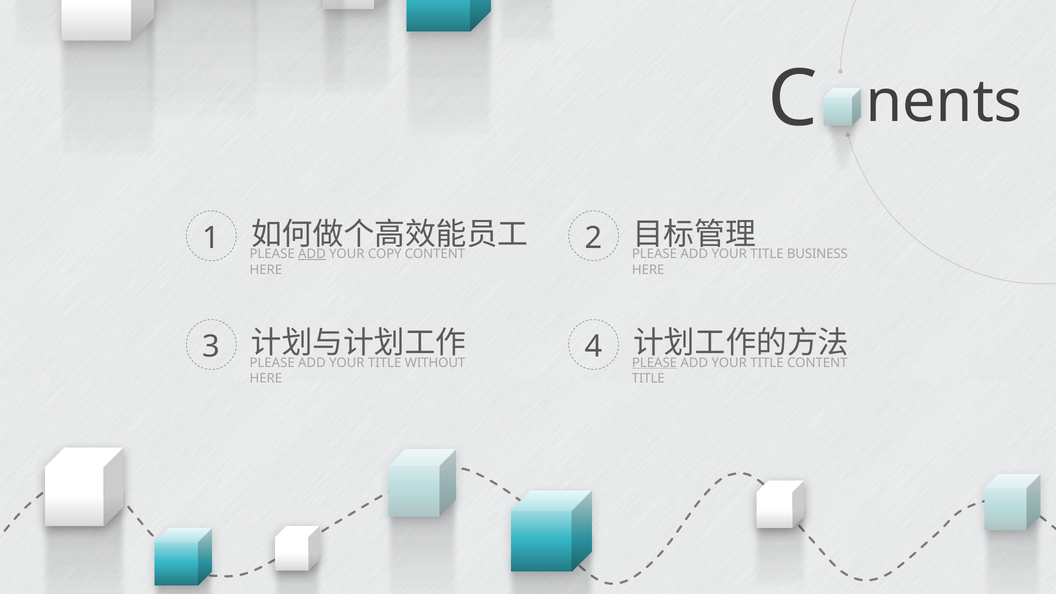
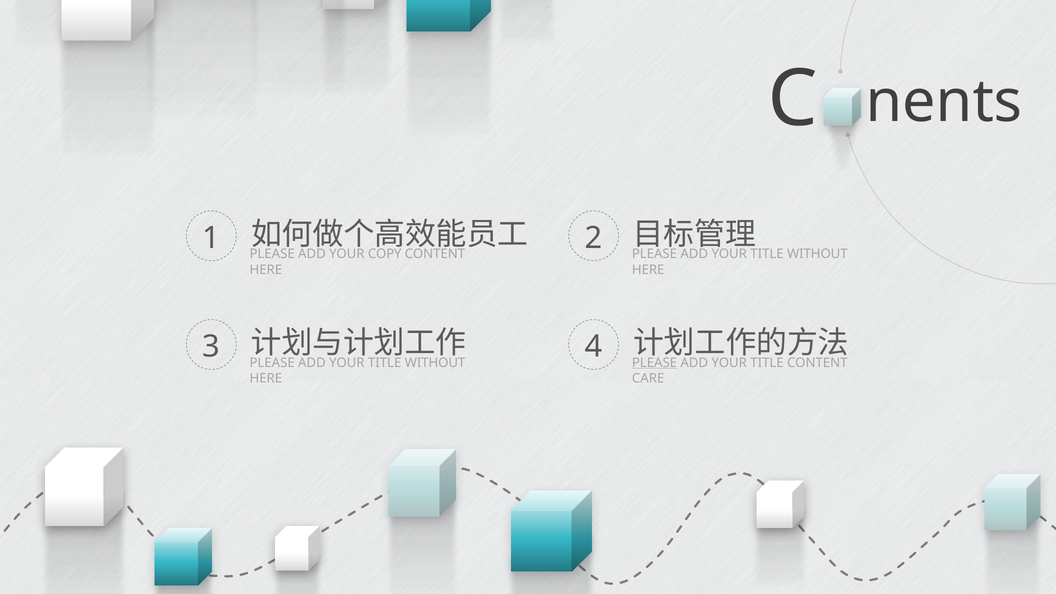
ADD underline: present -> none (312, 254)
BUSINESS: BUSINESS -> WITHOUT (817, 254)
TITLE: TITLE -> CARE (648, 379)
